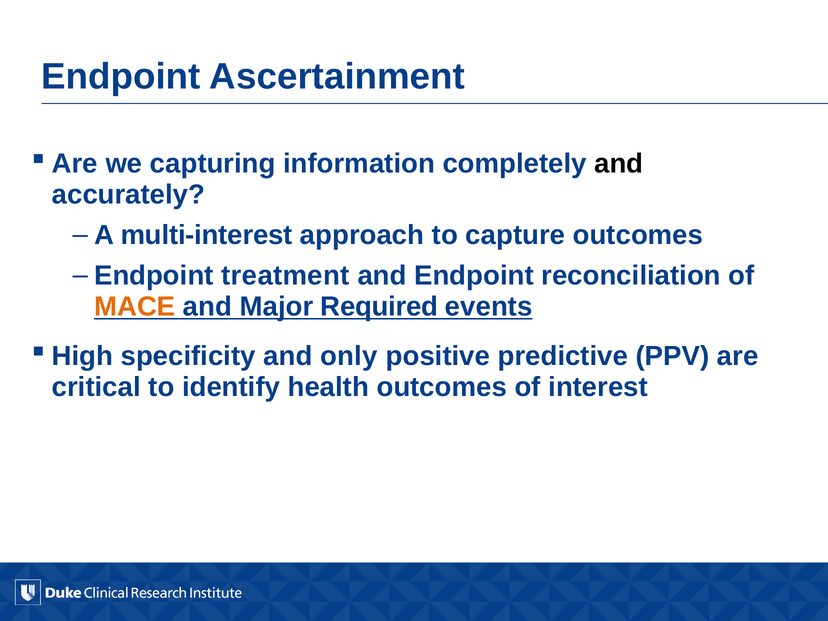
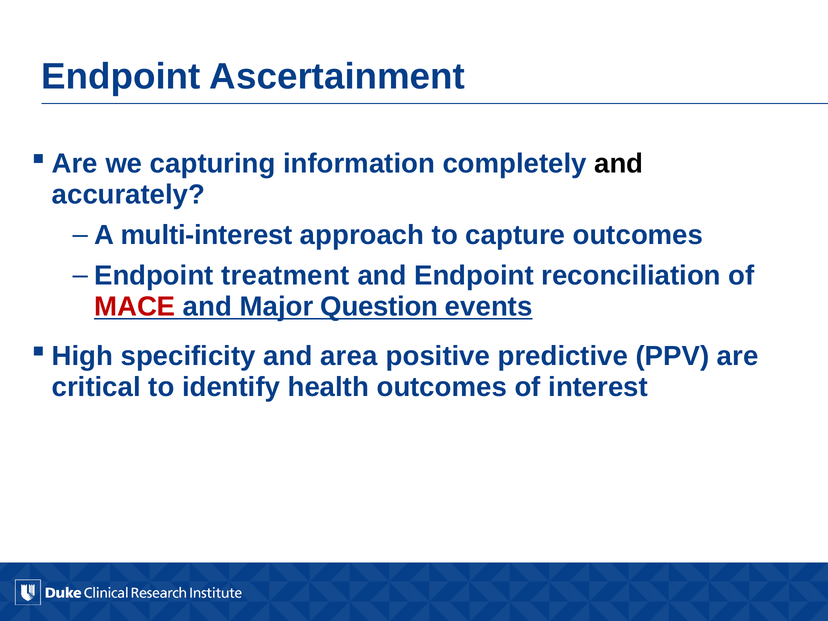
MACE colour: orange -> red (135, 307)
Required: Required -> Question (379, 307)
only: only -> area (349, 356)
